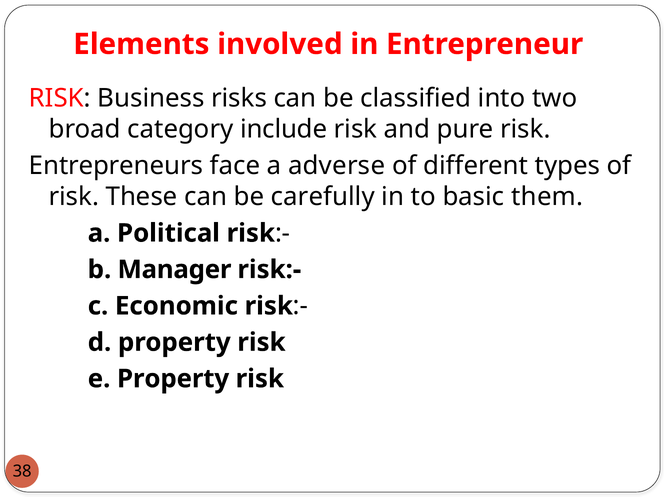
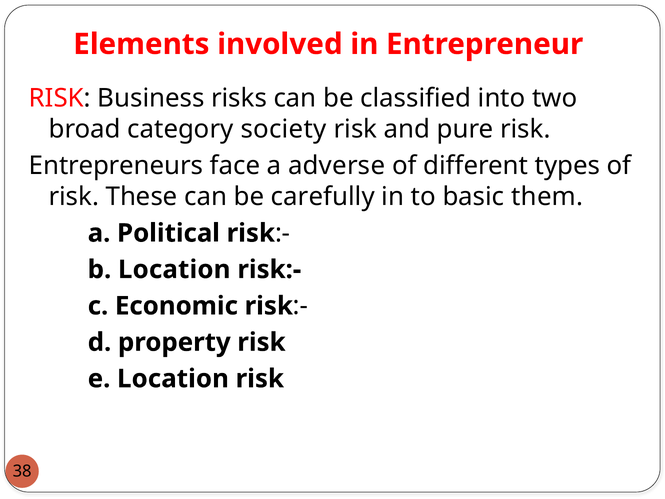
include: include -> society (283, 129)
b Manager: Manager -> Location (174, 269)
e Property: Property -> Location (173, 379)
